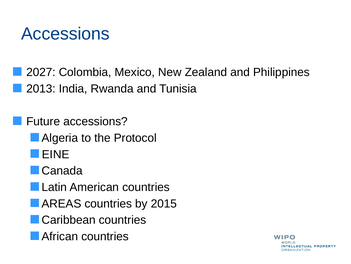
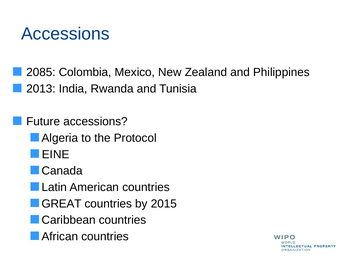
2027: 2027 -> 2085 (41, 72)
AREAS: AREAS -> GREAT (62, 203)
